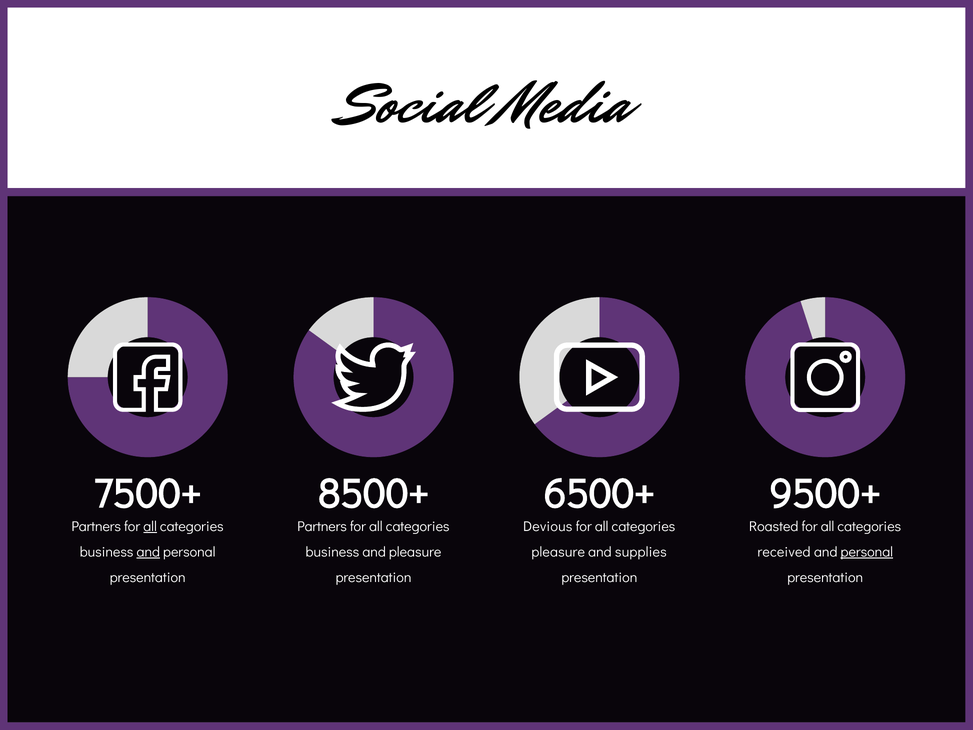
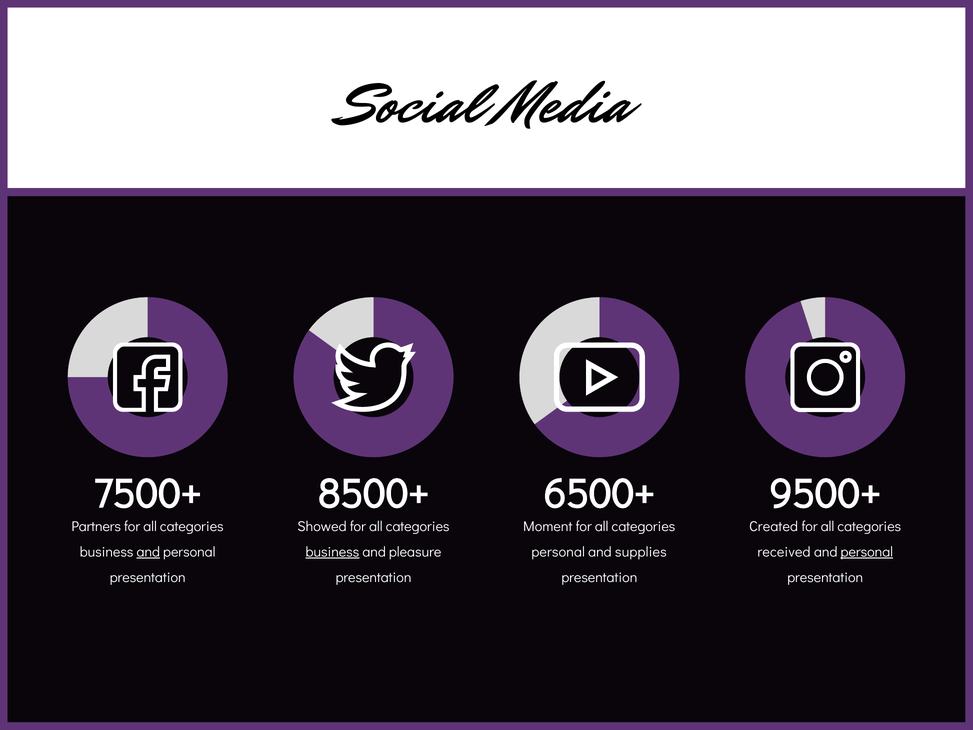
all underline: present -> none (150, 526)
Partners: Partners -> Showed (322, 526)
Devious: Devious -> Moment (548, 526)
Roasted: Roasted -> Created (774, 526)
business underline: none -> present (332, 552)
pleasure: pleasure -> personal (558, 552)
